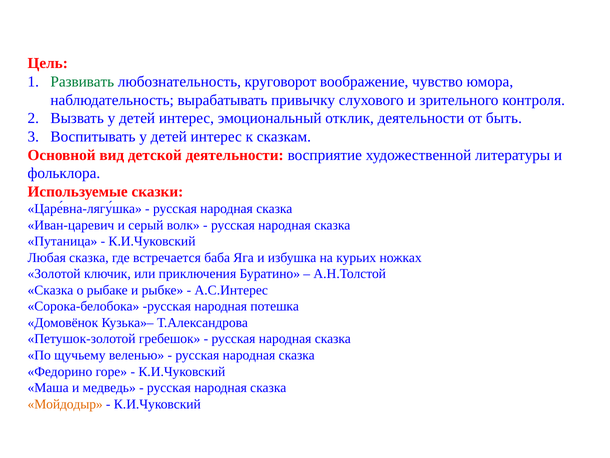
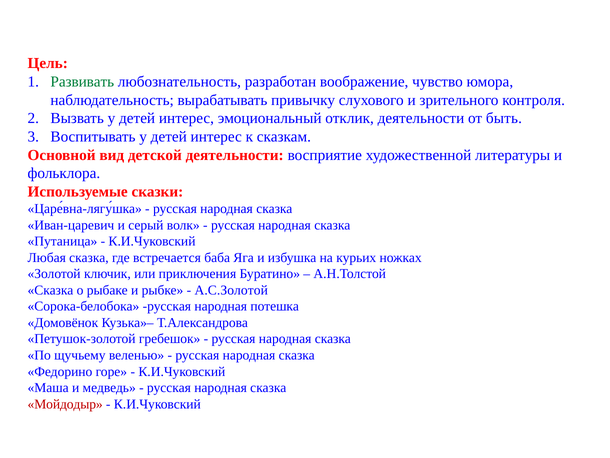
круговорот: круговорот -> разработан (281, 82)
А.С.Интерес: А.С.Интерес -> А.С.Золотой (231, 290)
Мойдодыр colour: orange -> red (65, 404)
